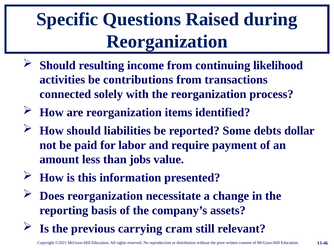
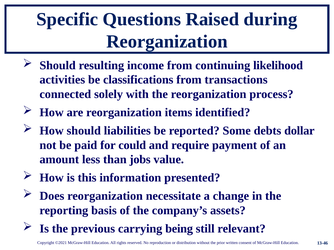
contributions: contributions -> classifications (138, 80)
labor: labor -> could (132, 145)
cram: cram -> being (179, 229)
